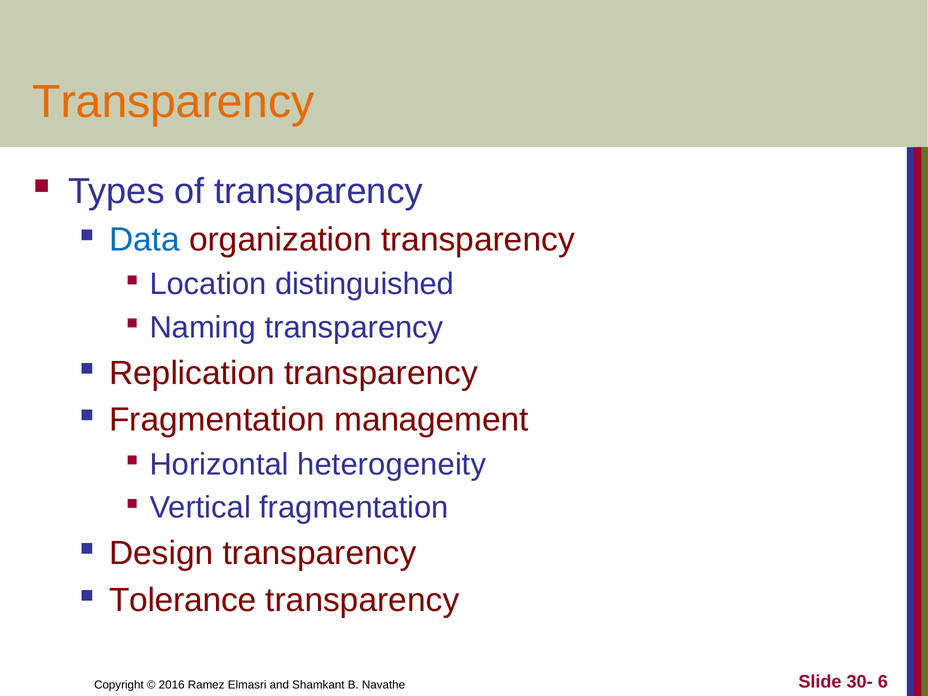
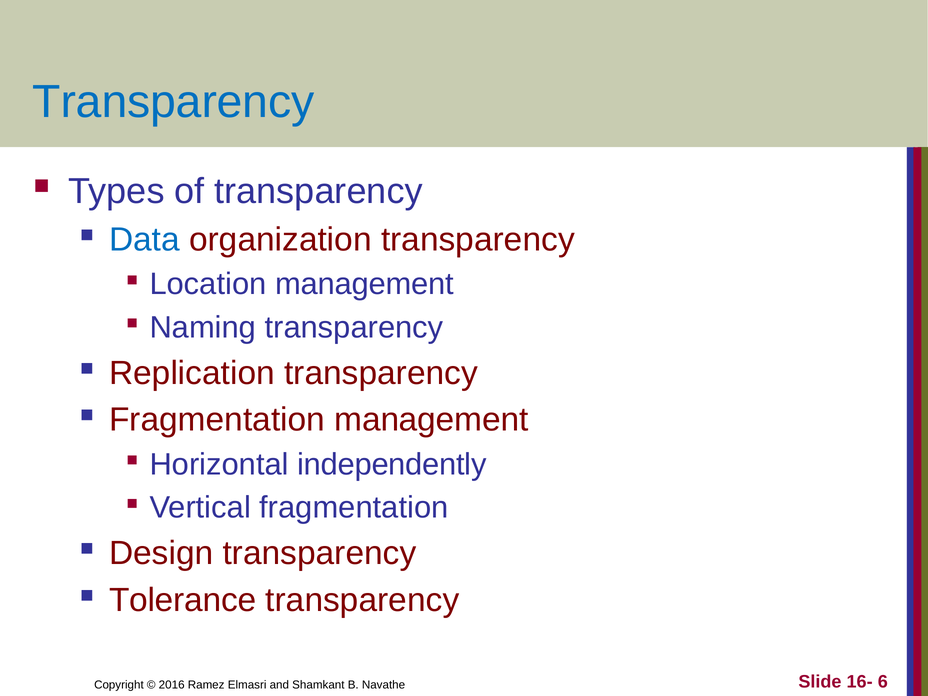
Transparency colour: orange -> blue (173, 102)
Location distinguished: distinguished -> management (365, 284)
heterogeneity: heterogeneity -> independently (392, 464)
30-: 30- -> 16- (860, 682)
